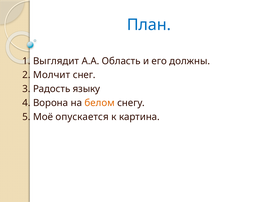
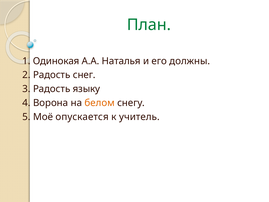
План colour: blue -> green (149, 25)
Выглядит: Выглядит -> Одинокая (56, 61)
Область: Область -> Наталья (121, 61)
2 Молчит: Молчит -> Радость (52, 75)
картина: картина -> учитель (139, 117)
